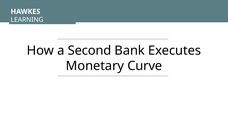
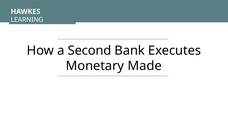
Curve: Curve -> Made (145, 66)
